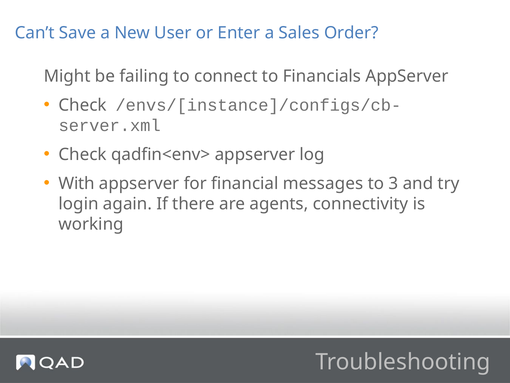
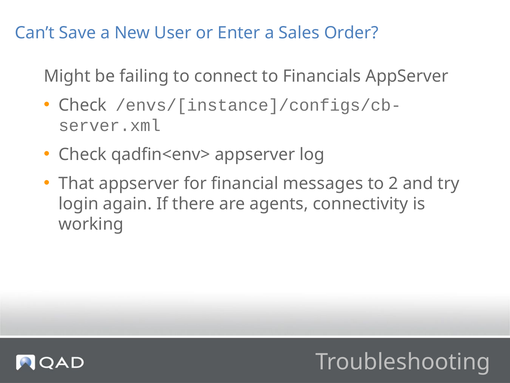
With: With -> That (77, 183)
3: 3 -> 2 (393, 183)
